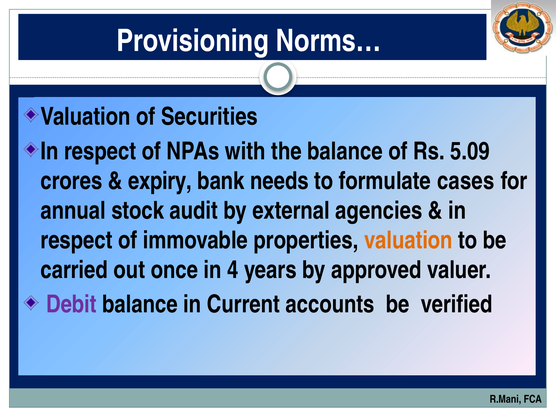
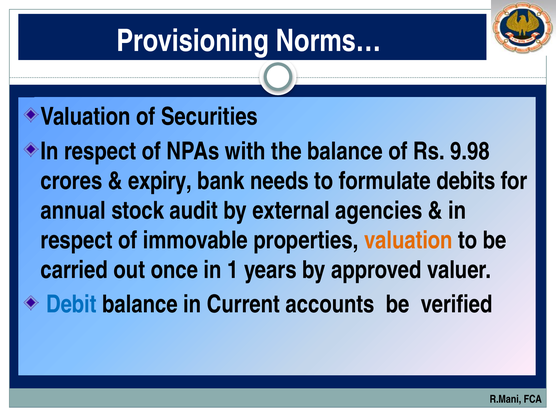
5.09: 5.09 -> 9.98 (470, 151)
cases: cases -> debits (466, 181)
4: 4 -> 1 (233, 270)
Debit colour: purple -> blue (71, 304)
